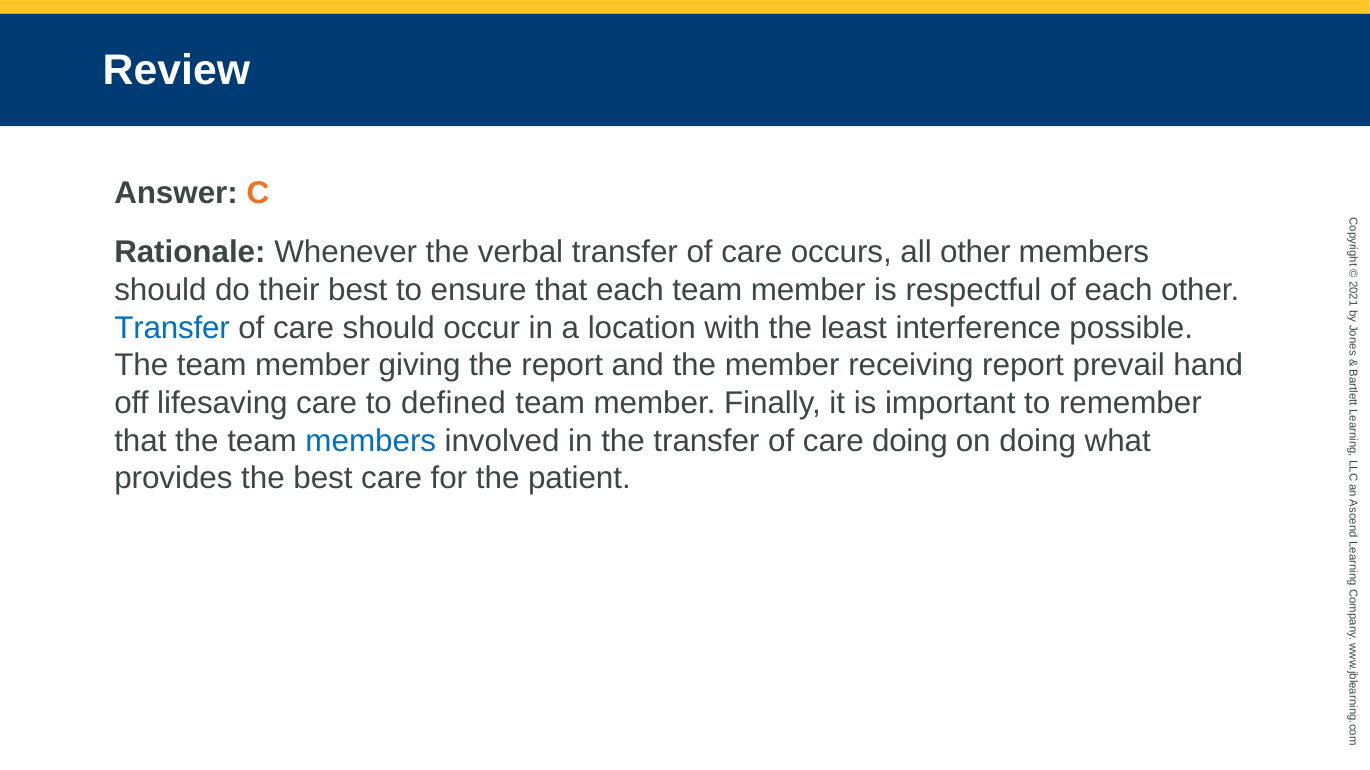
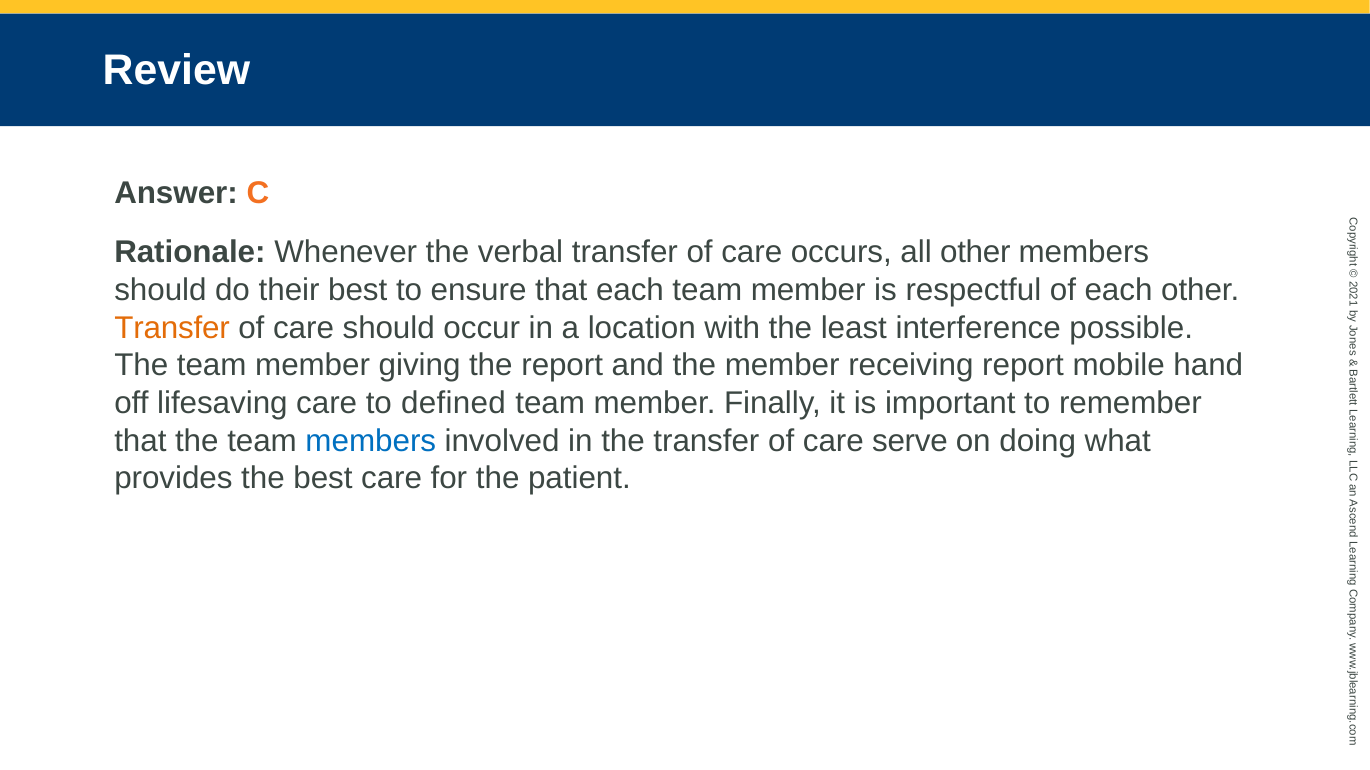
Transfer colour: blue -> orange (172, 328)
prevail: prevail -> mobile (1119, 366)
care doing: doing -> serve (910, 441)
